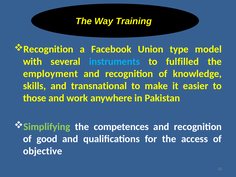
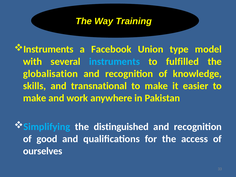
Recognition: Recognition -> Instruments (48, 49)
employment: employment -> globalisation (50, 74)
those: those -> make (35, 98)
Simplifying colour: light green -> light blue (47, 127)
competences: competences -> distinguished (121, 127)
objective: objective -> ourselves (43, 151)
